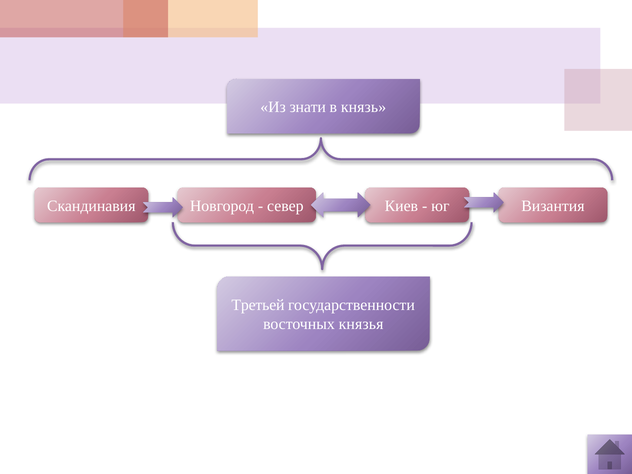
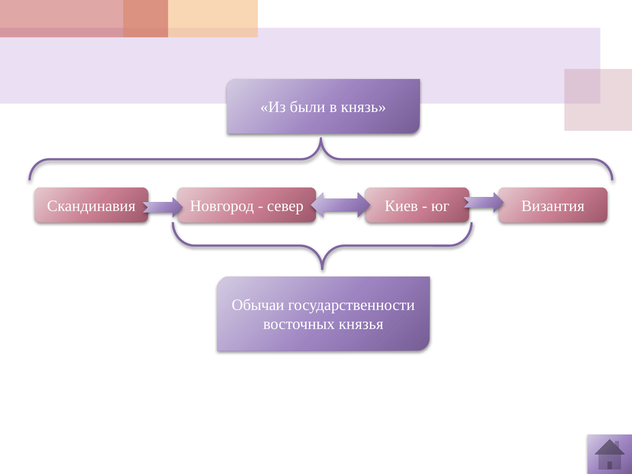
знати: знати -> были (308, 107)
Третьей: Третьей -> Обычаи (258, 305)
